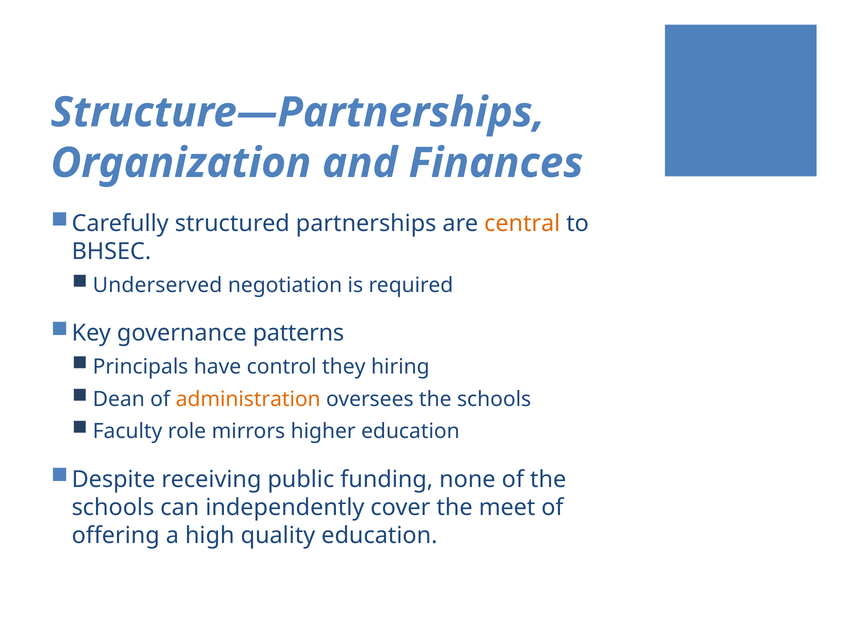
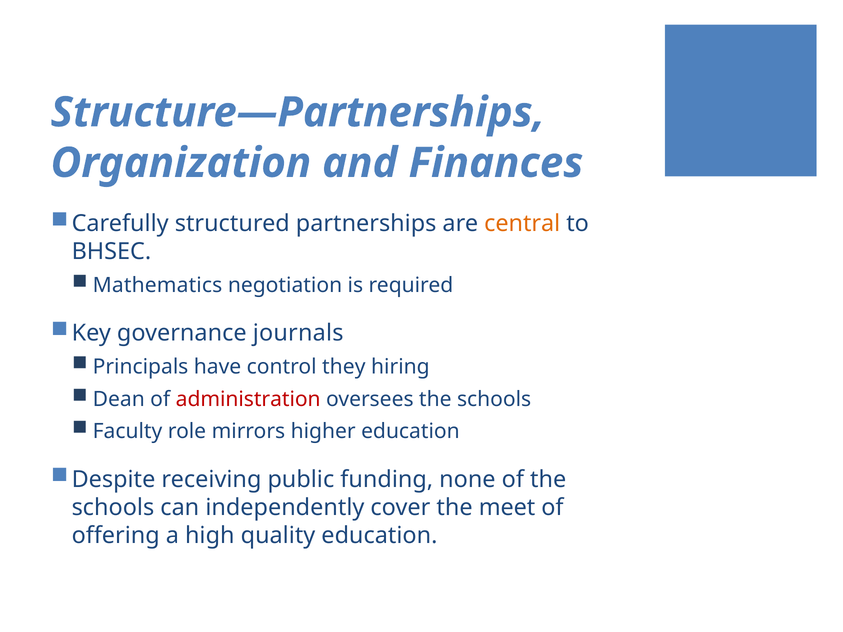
Underserved: Underserved -> Mathematics (158, 285)
patterns: patterns -> journals (298, 333)
administration colour: orange -> red (248, 399)
